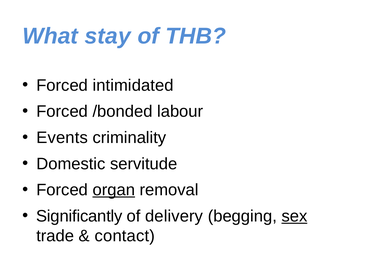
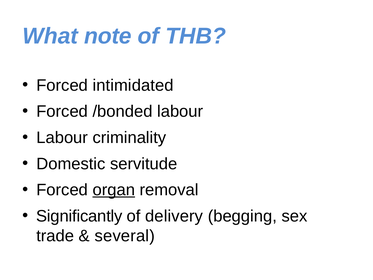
stay: stay -> note (108, 36)
Events: Events -> Labour (62, 138)
sex underline: present -> none (294, 216)
contact: contact -> several (125, 236)
